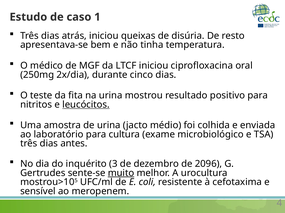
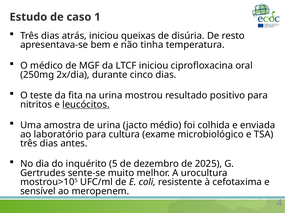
3: 3 -> 5 (113, 164)
2096: 2096 -> 2025 (208, 164)
muito underline: present -> none (121, 174)
